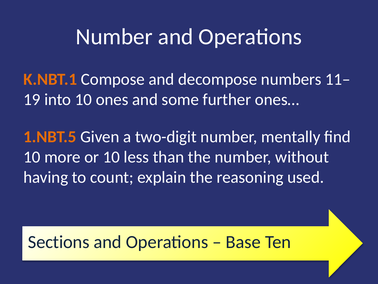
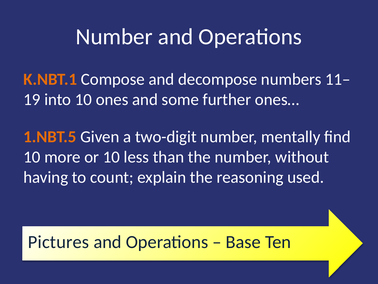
Sections: Sections -> Pictures (59, 242)
